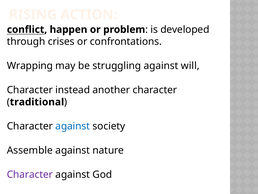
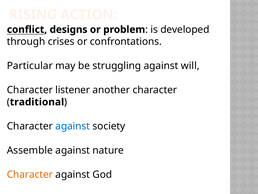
happen: happen -> designs (69, 29)
Wrapping: Wrapping -> Particular (30, 66)
instead: instead -> listener (73, 90)
Character colour: purple -> orange (30, 174)
